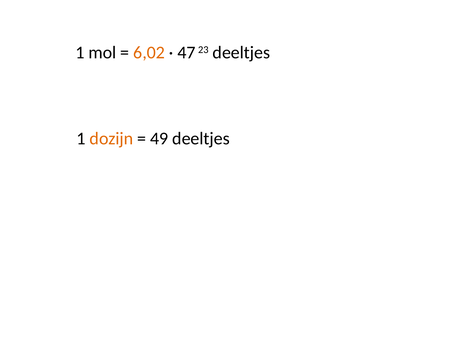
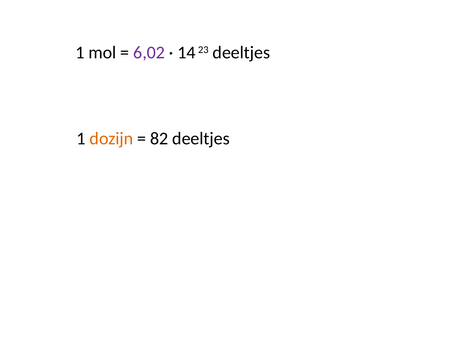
6,02 colour: orange -> purple (149, 52)
47: 47 -> 14 (187, 52)
49: 49 -> 82 (159, 139)
